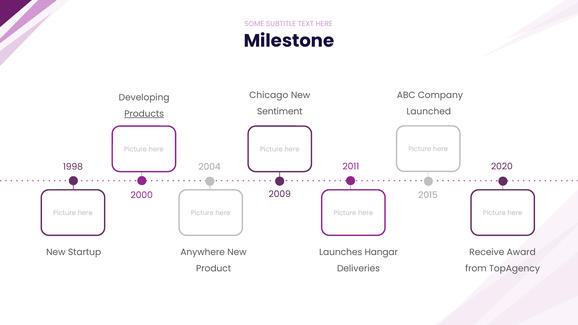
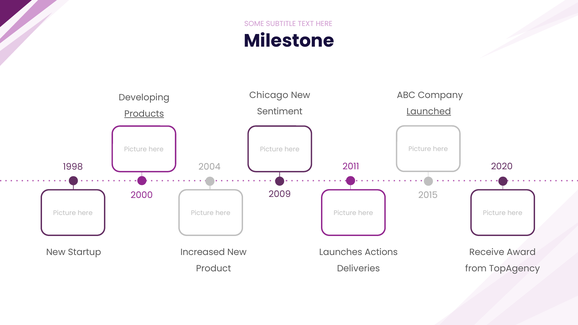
Launched underline: none -> present (429, 111)
Anywhere: Anywhere -> Increased (203, 252)
Hangar: Hangar -> Actions (381, 252)
